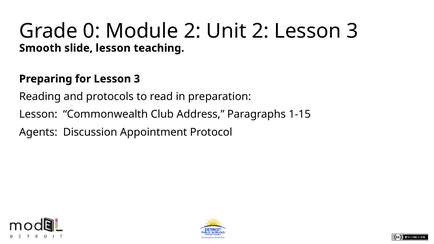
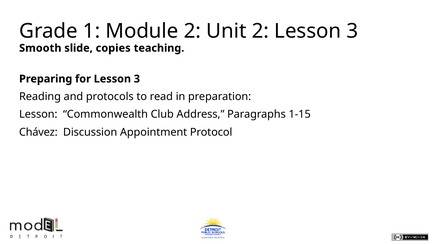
0: 0 -> 1 (92, 31)
slide lesson: lesson -> copies (113, 48)
Agents: Agents -> Chávez (38, 132)
